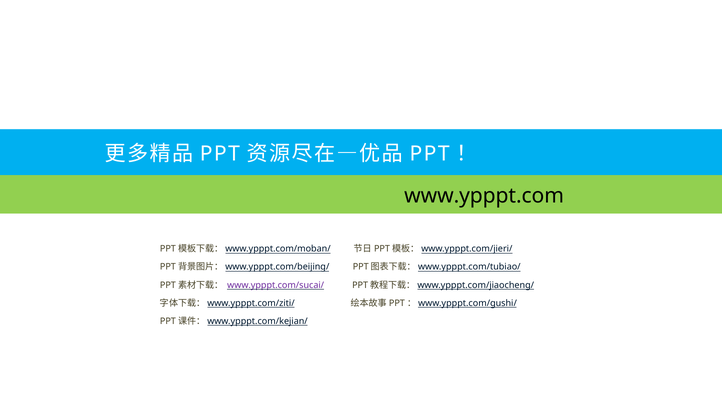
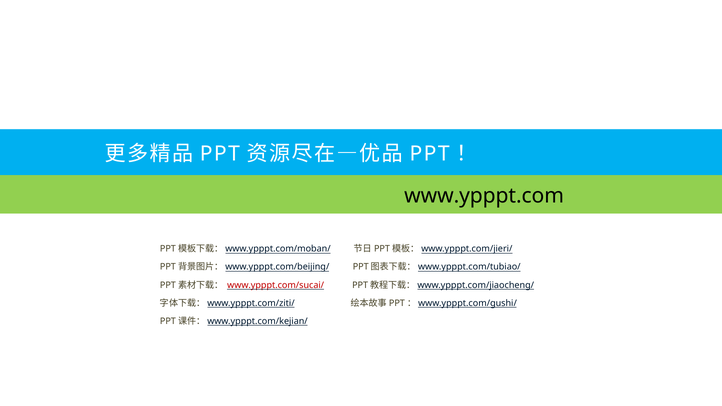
www.ypppt.com/sucai/ colour: purple -> red (276, 285)
